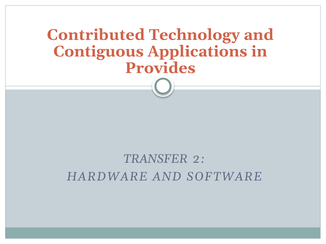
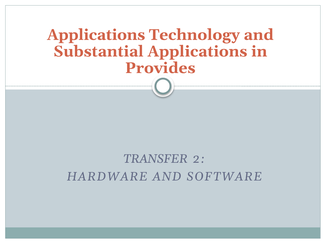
Contributed: Contributed -> Applications (96, 35)
Contiguous: Contiguous -> Substantial (98, 52)
